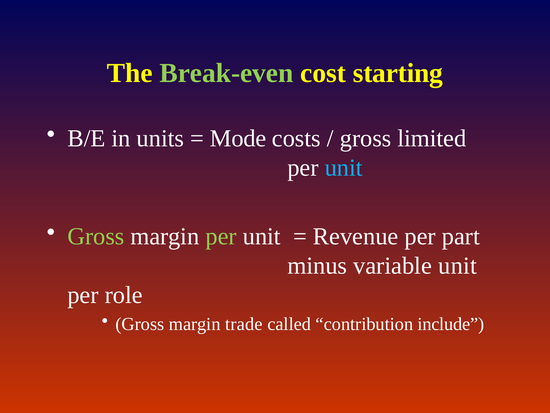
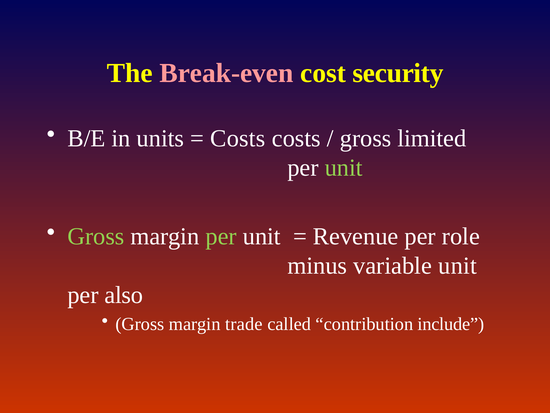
Break-even colour: light green -> pink (226, 73)
starting: starting -> security (398, 73)
Mode: Mode -> Costs (238, 138)
unit colour: light blue -> light green (344, 168)
part: part -> role (461, 236)
role: role -> also (124, 295)
